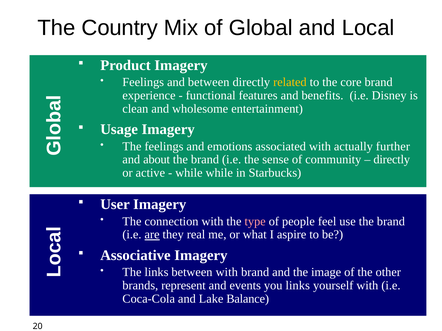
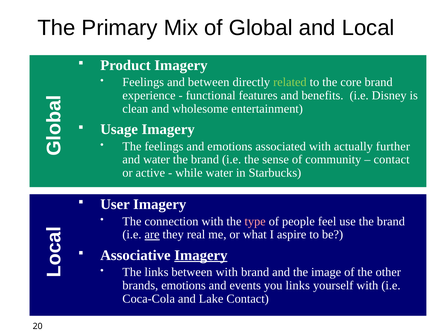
Country: Country -> Primary (120, 28)
related colour: yellow -> light green (290, 82)
and about: about -> water (157, 160)
directly: directly -> contact (392, 160)
while while: while -> water (219, 173)
Imagery underline: none -> present (201, 256)
brands represent: represent -> emotions (183, 286)
Lake Balance: Balance -> Contact (248, 299)
